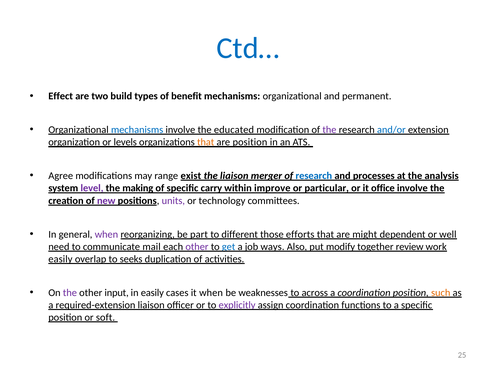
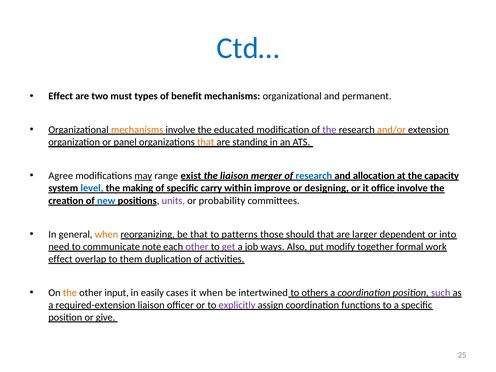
build: build -> must (121, 96)
mechanisms colour: blue -> orange (137, 130)
and/or colour: blue -> orange (391, 130)
levels: levels -> panel (125, 142)
are position: position -> standing (250, 142)
may underline: none -> present (143, 176)
processes: processes -> allocation (374, 176)
analysis: analysis -> capacity (442, 176)
level colour: purple -> blue (92, 188)
particular: particular -> designing (327, 188)
new colour: purple -> blue (106, 201)
technology: technology -> probability (222, 201)
when colour: purple -> orange (106, 234)
be part: part -> that (199, 234)
different: different -> patterns (240, 234)
efforts: efforts -> should (300, 234)
might: might -> larger (365, 234)
well: well -> into (448, 234)
mail: mail -> note (152, 247)
get colour: blue -> purple (229, 247)
review: review -> formal (410, 247)
easily: easily -> effect (60, 259)
seeks: seeks -> them (131, 259)
the colour: purple -> orange (70, 293)
weaknesses: weaknesses -> intertwined (263, 293)
across: across -> others (315, 293)
such colour: orange -> purple (441, 293)
soft: soft -> give (106, 318)
